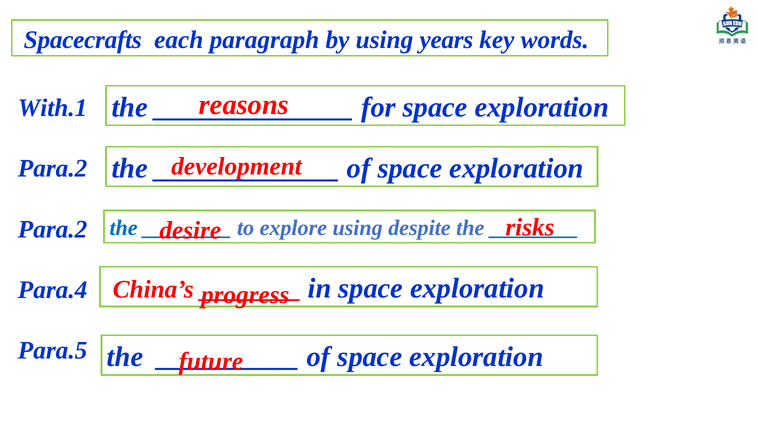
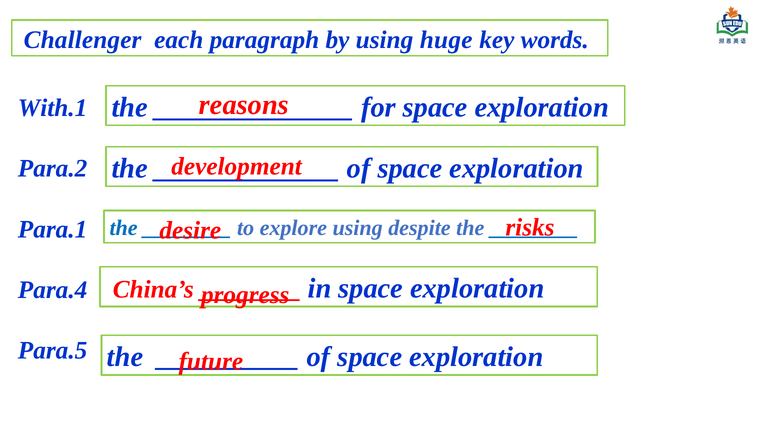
Spacecrafts: Spacecrafts -> Challenger (83, 40)
years: years -> huge (446, 40)
Para.2: Para.2 -> Para.1 (53, 229)
